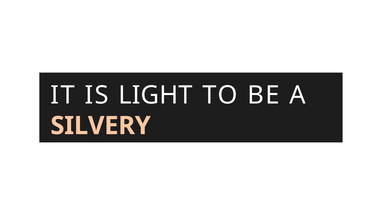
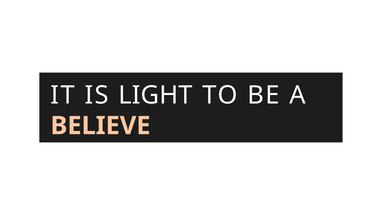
SILVERY: SILVERY -> BELIEVE (100, 126)
